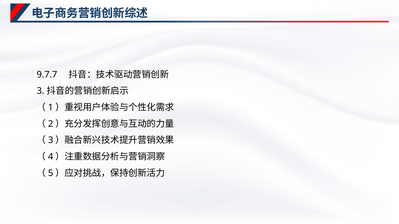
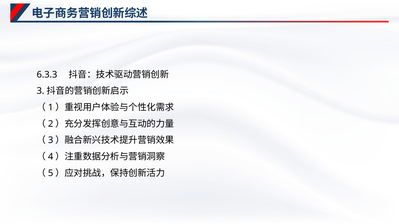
9.7.7: 9.7.7 -> 6.3.3 (47, 75)
